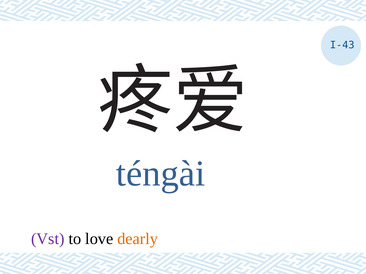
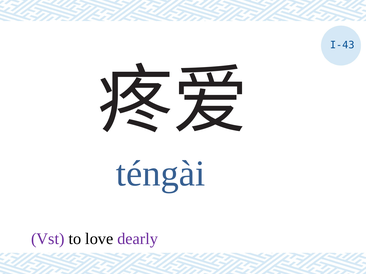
dearly colour: orange -> purple (138, 239)
